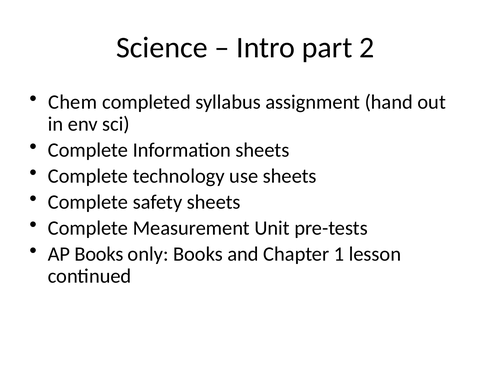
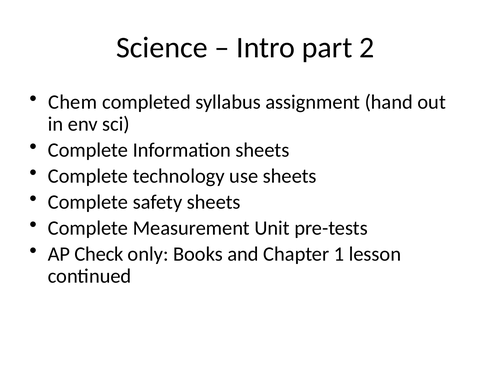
AP Books: Books -> Check (99, 254)
